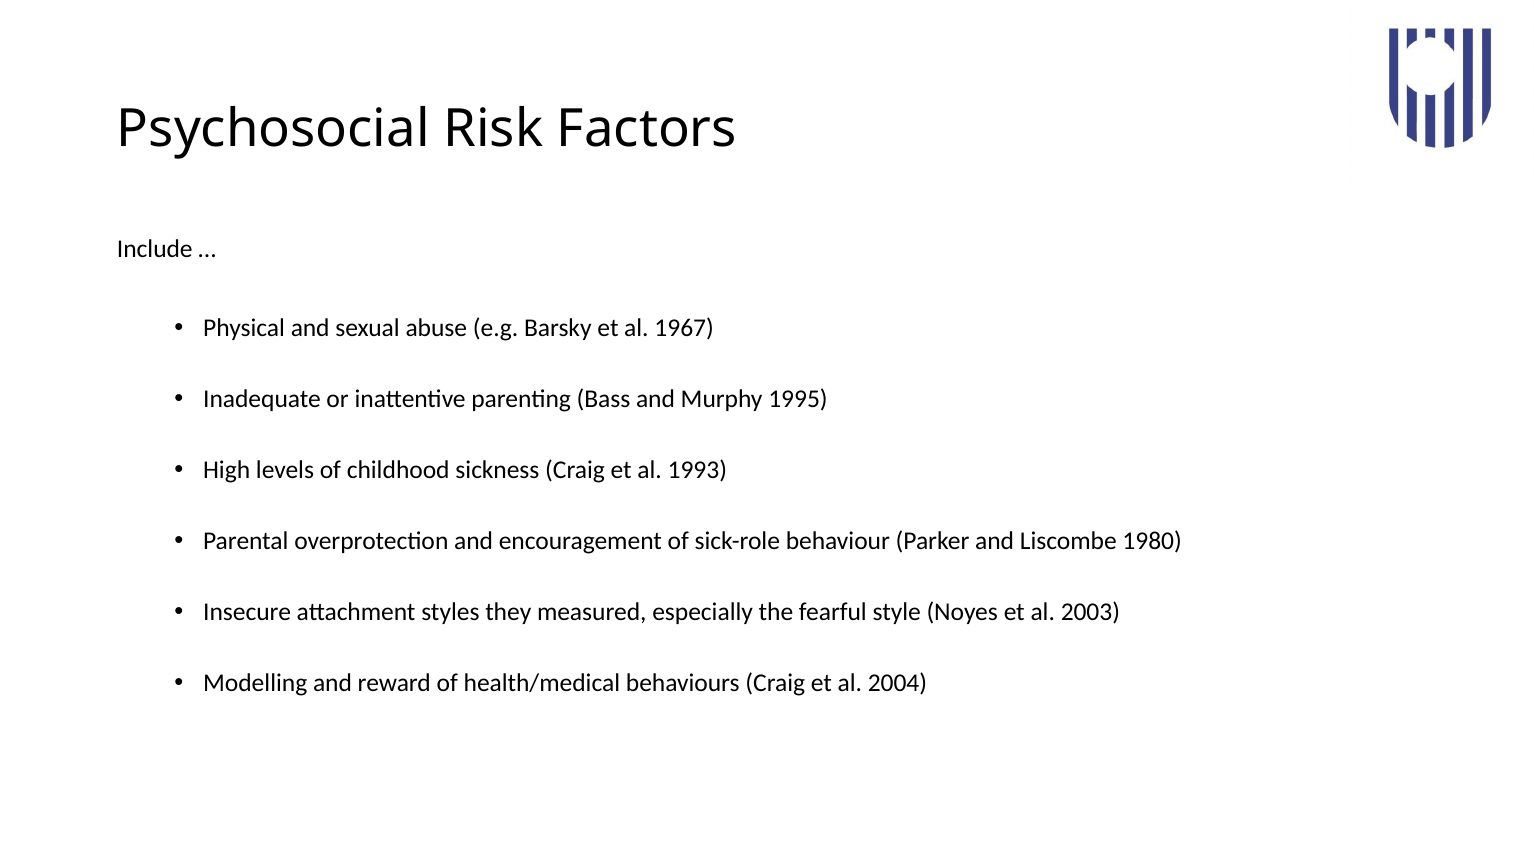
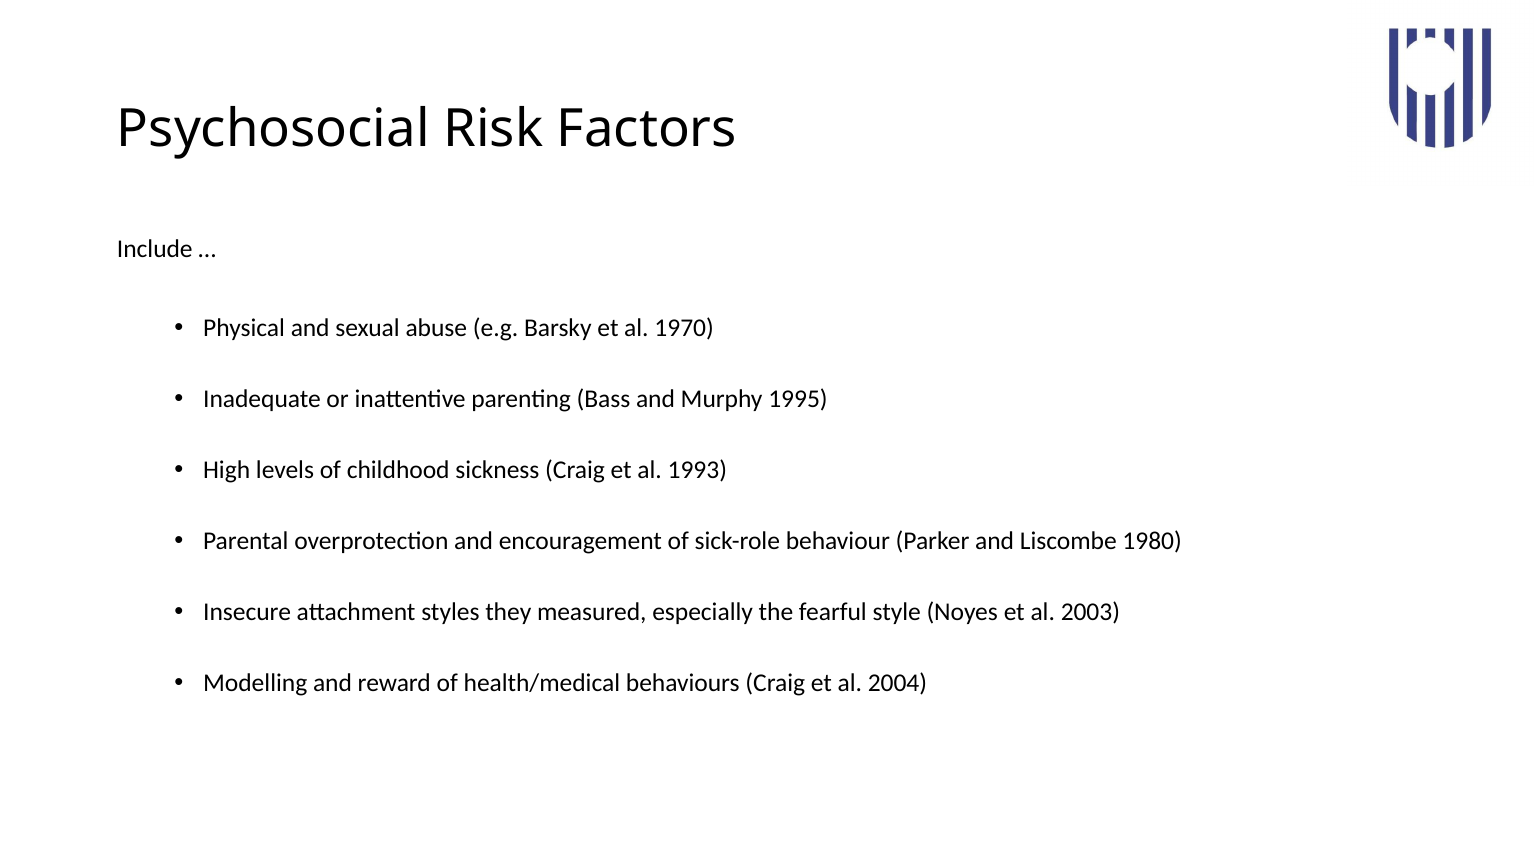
1967: 1967 -> 1970 (684, 328)
